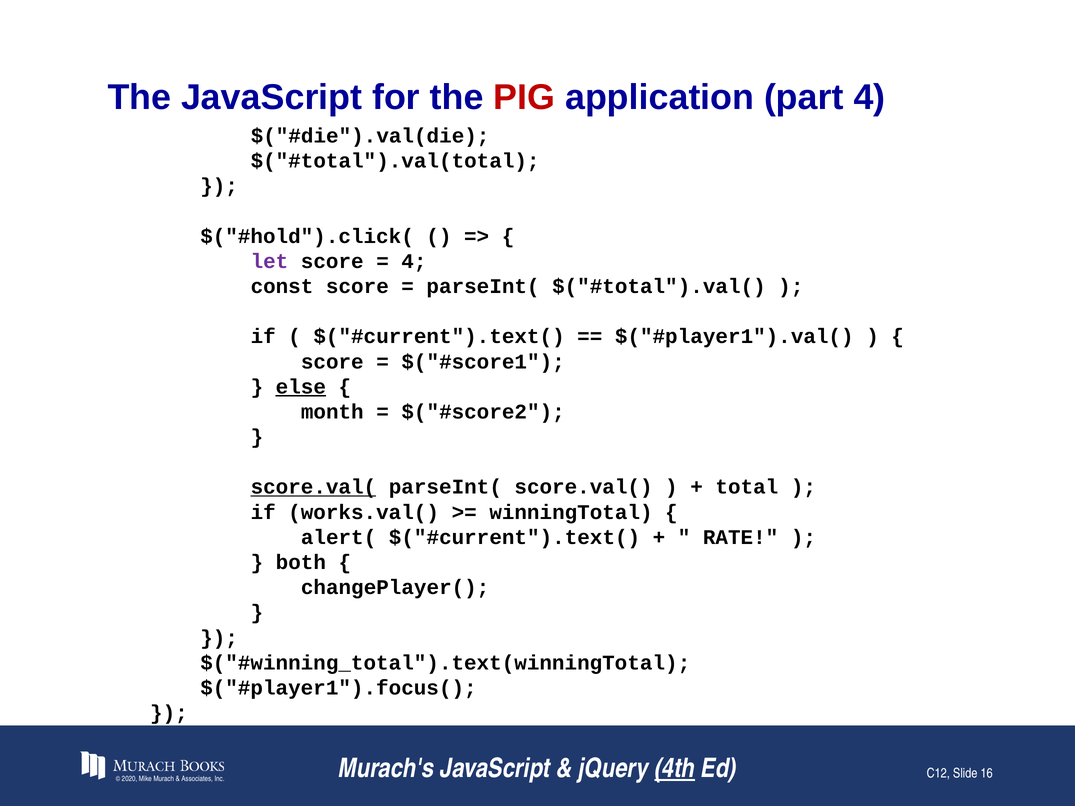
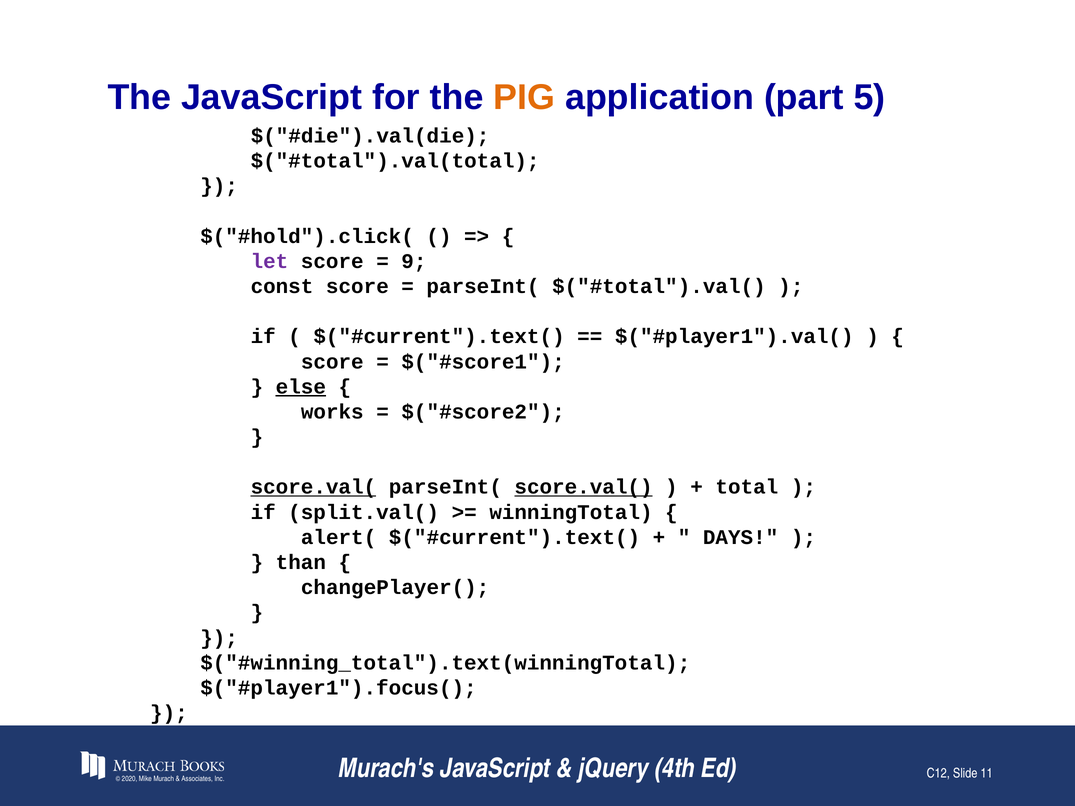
PIG colour: red -> orange (524, 98)
part 4: 4 -> 5 (869, 98)
4: 4 -> 9 (414, 261)
month: month -> works (332, 412)
score.val( underline: none -> present (584, 487)
works.val(: works.val( -> split.val( (364, 512)
RATE: RATE -> DAYS (741, 537)
both: both -> than (301, 563)
4th underline: present -> none (675, 769)
16: 16 -> 11 (987, 773)
